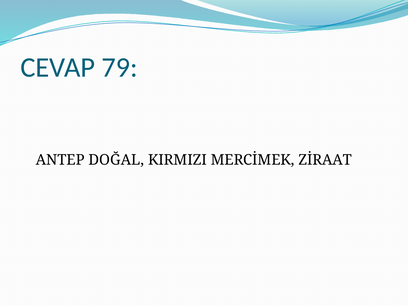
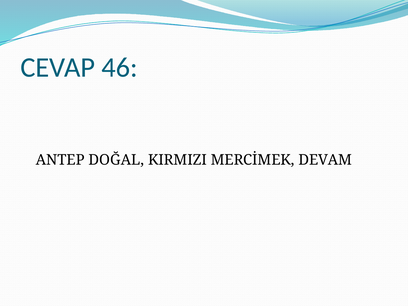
79: 79 -> 46 (120, 67)
ZİRAAT: ZİRAAT -> DEVAM (325, 160)
